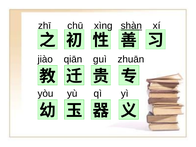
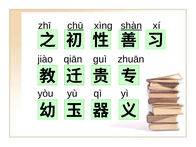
chū underline: none -> present (75, 26)
